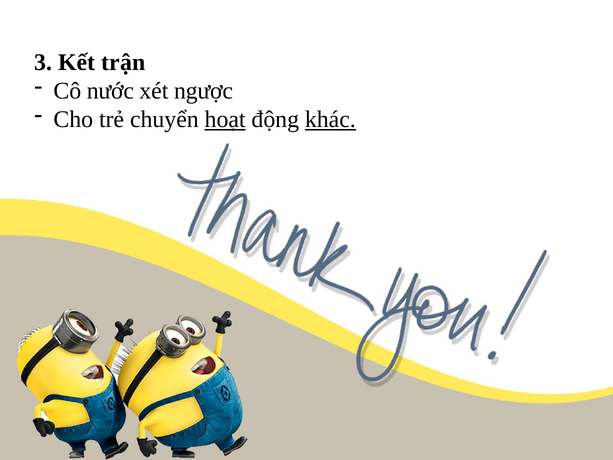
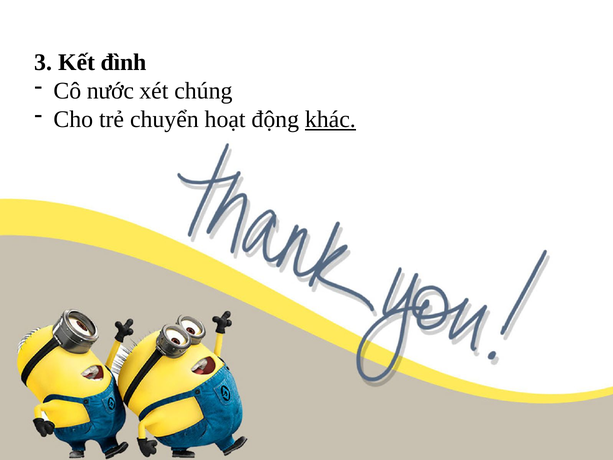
trận: trận -> đình (124, 62)
ngược: ngược -> chúng (203, 91)
hoạt underline: present -> none (225, 119)
